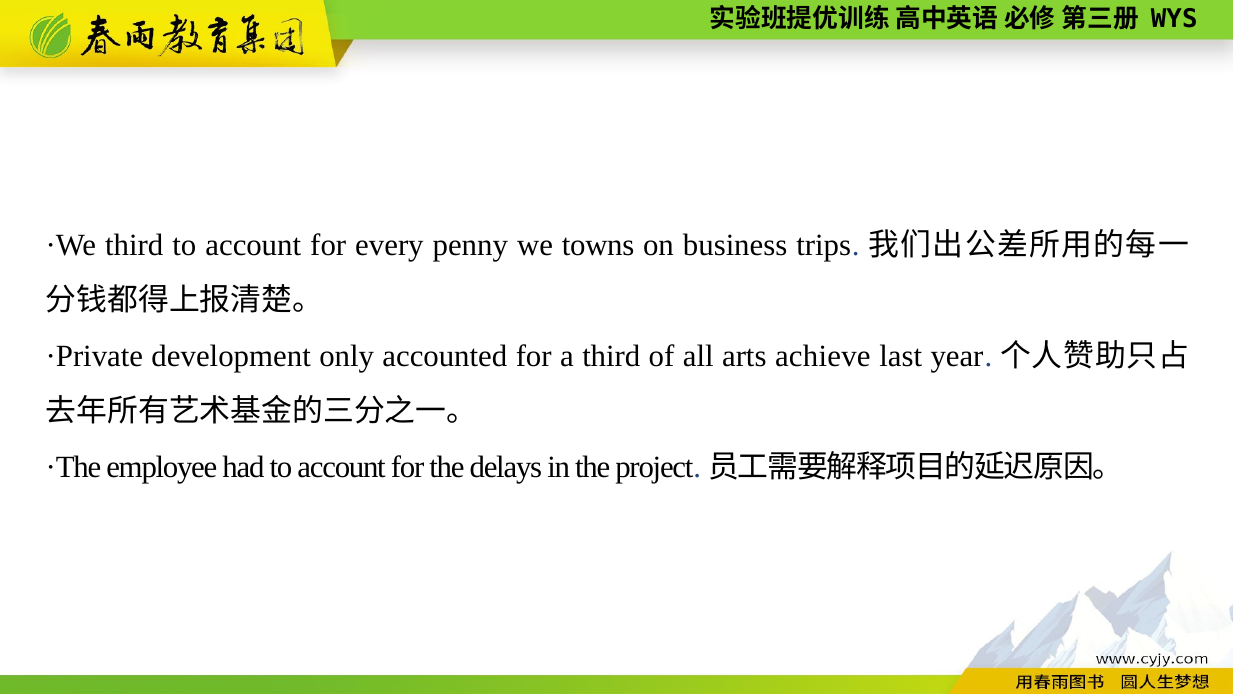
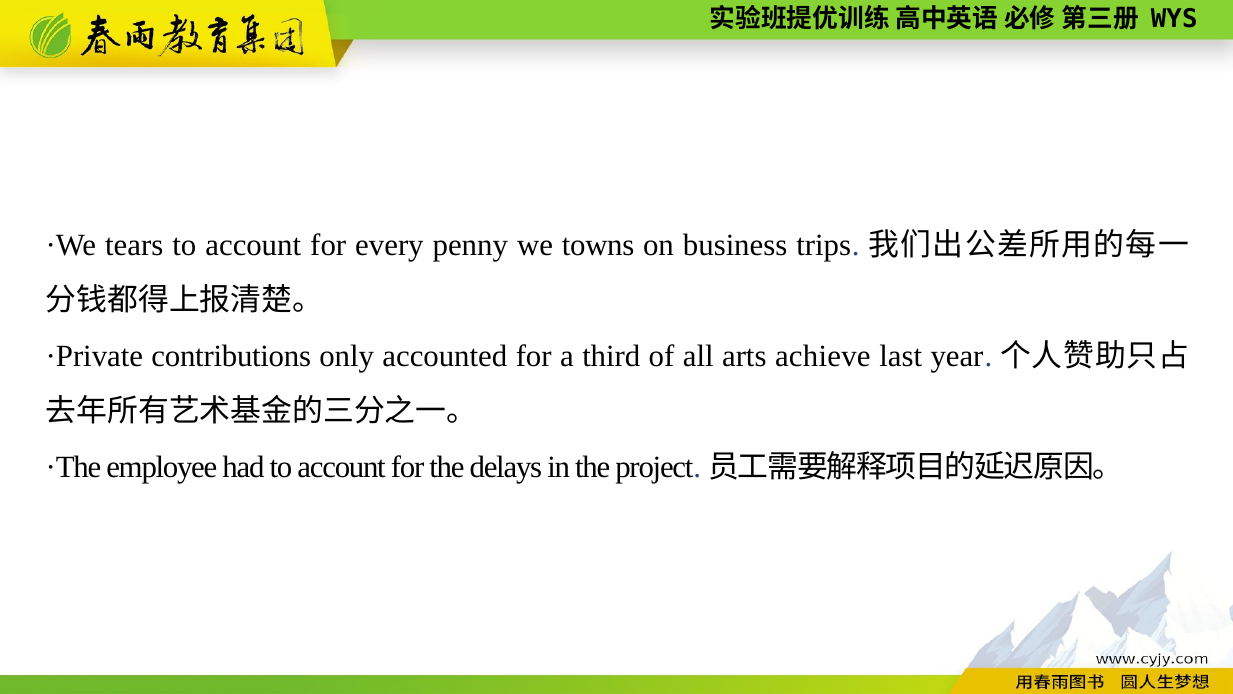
·We third: third -> tears (134, 245)
development: development -> contributions (231, 356)
